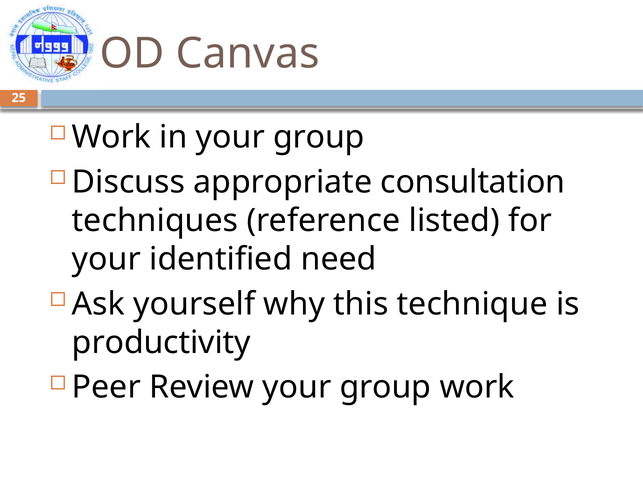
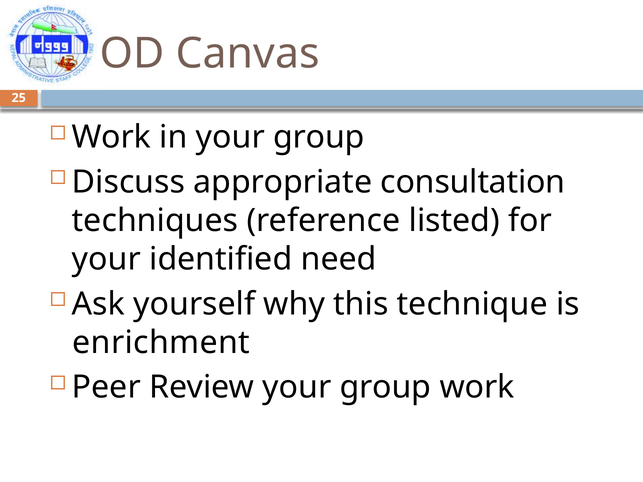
productivity: productivity -> enrichment (161, 343)
